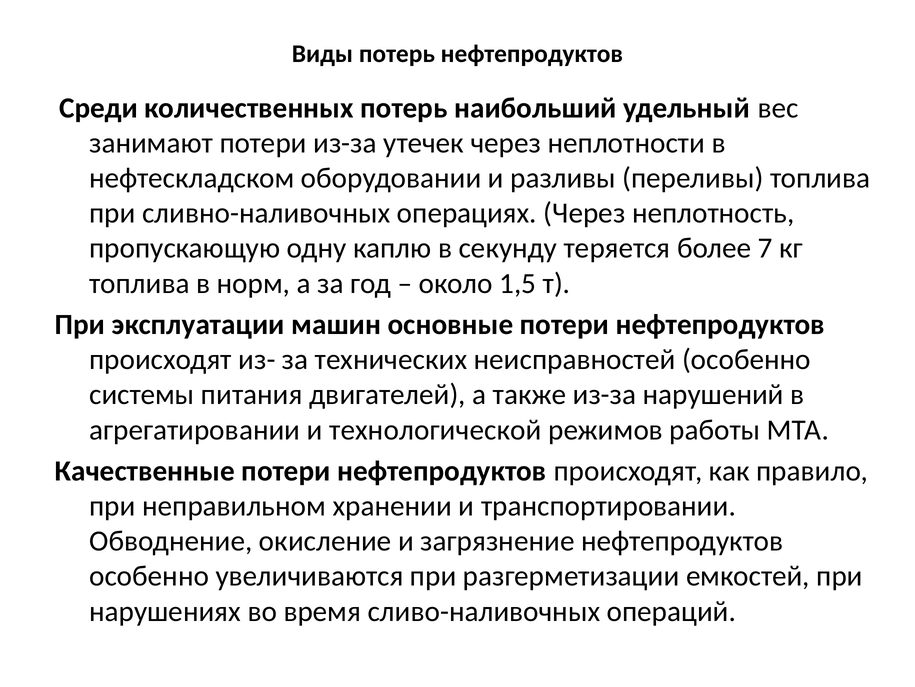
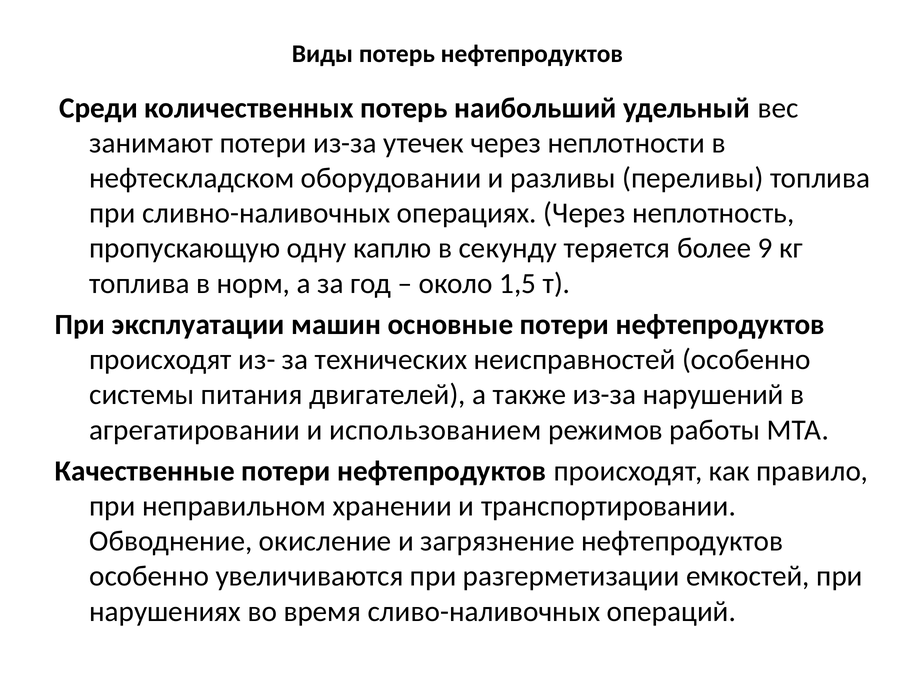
7: 7 -> 9 (765, 248)
технологической: технологической -> использованием (435, 429)
